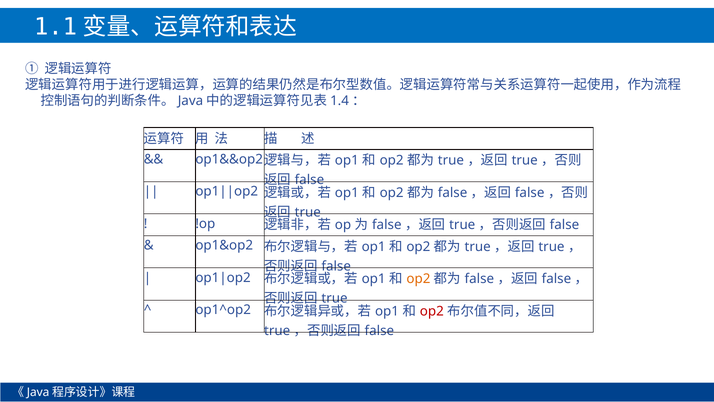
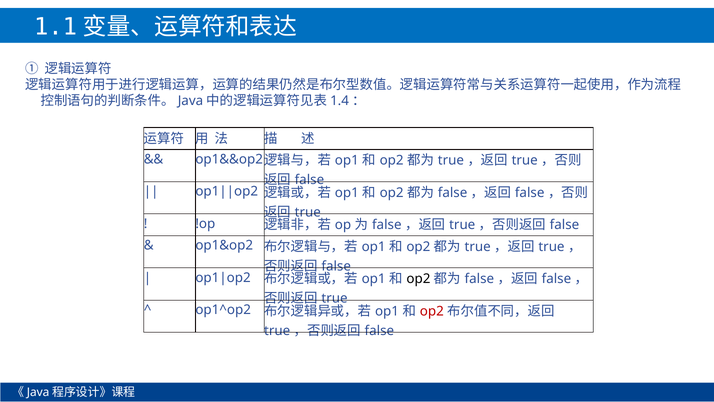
op2 colour: orange -> black (418, 279)
